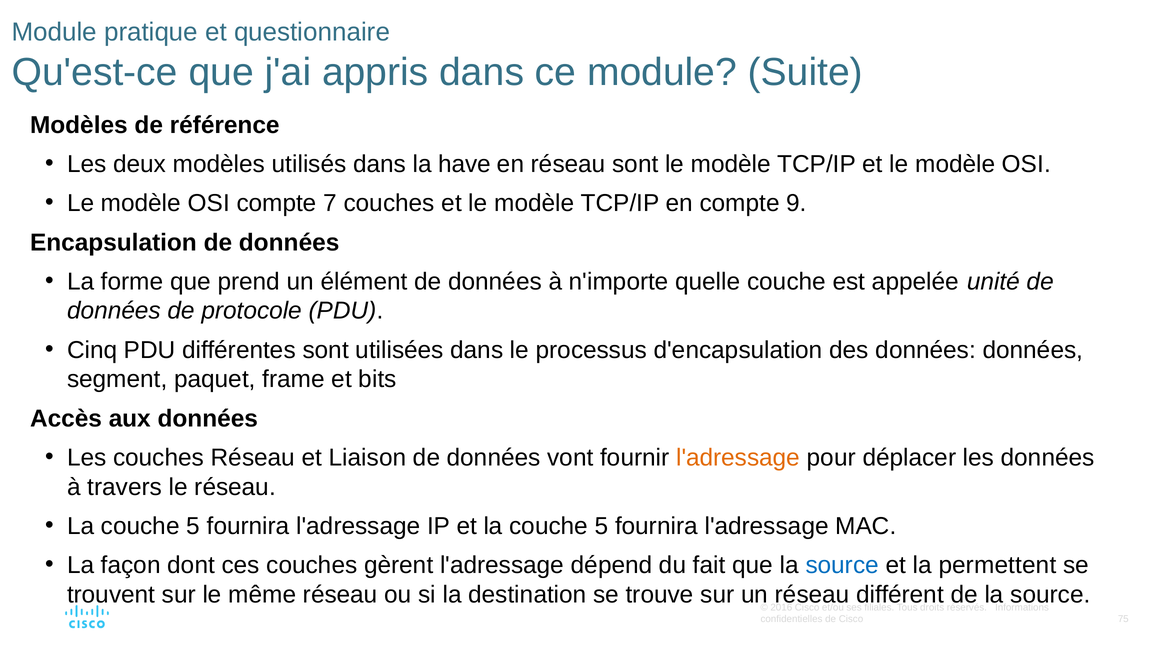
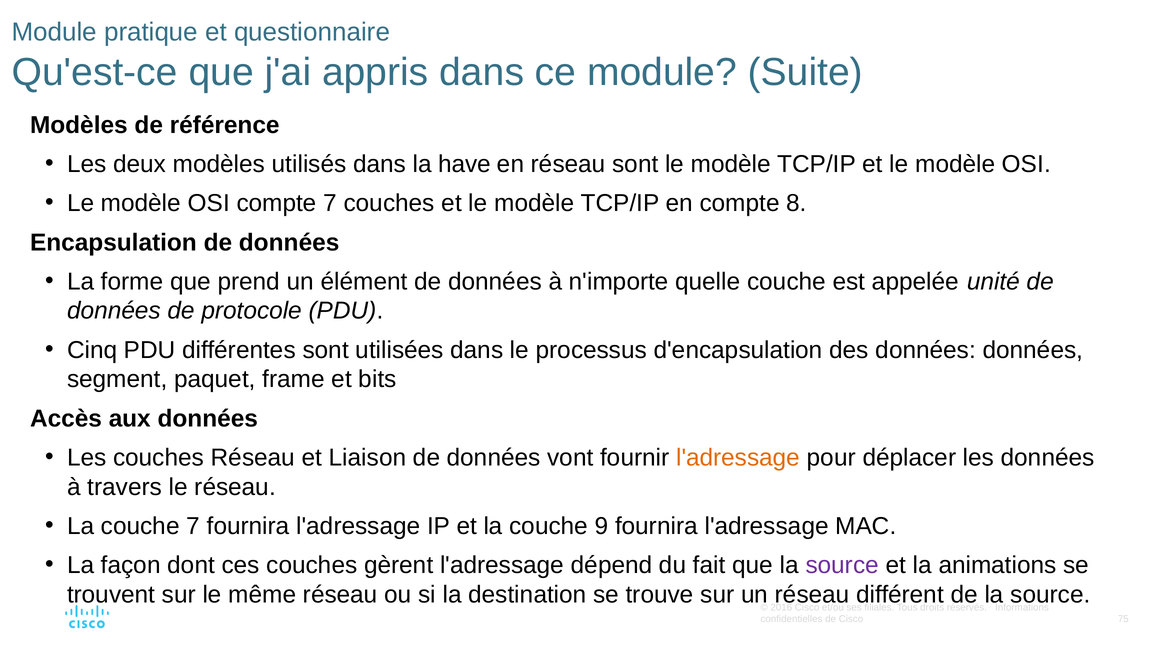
9: 9 -> 8 (797, 203)
5: 5 -> 7 (193, 526)
et la couche 5: 5 -> 9 (602, 526)
source colour: blue -> purple (842, 565)
permettent: permettent -> animations (997, 565)
